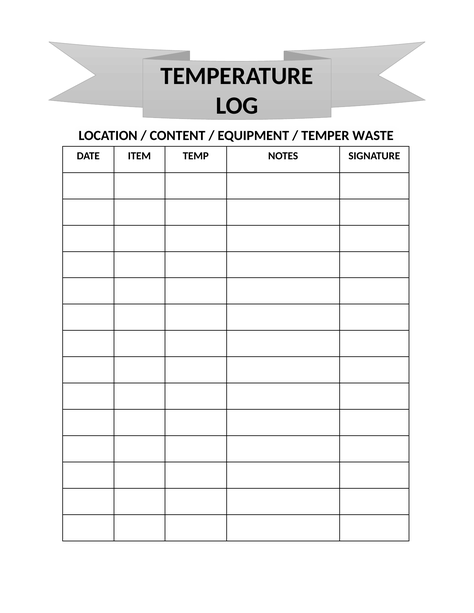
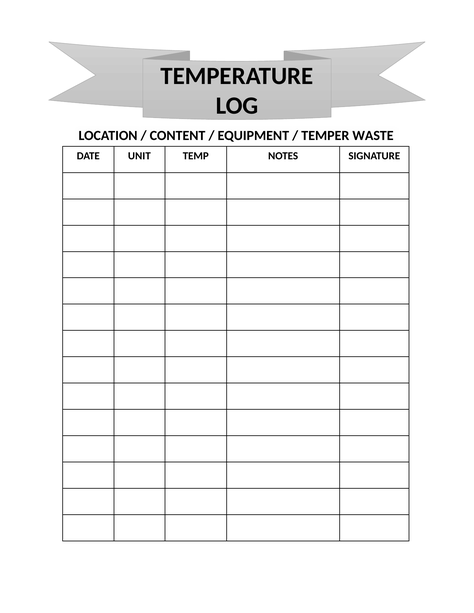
ITEM: ITEM -> UNIT (139, 156)
